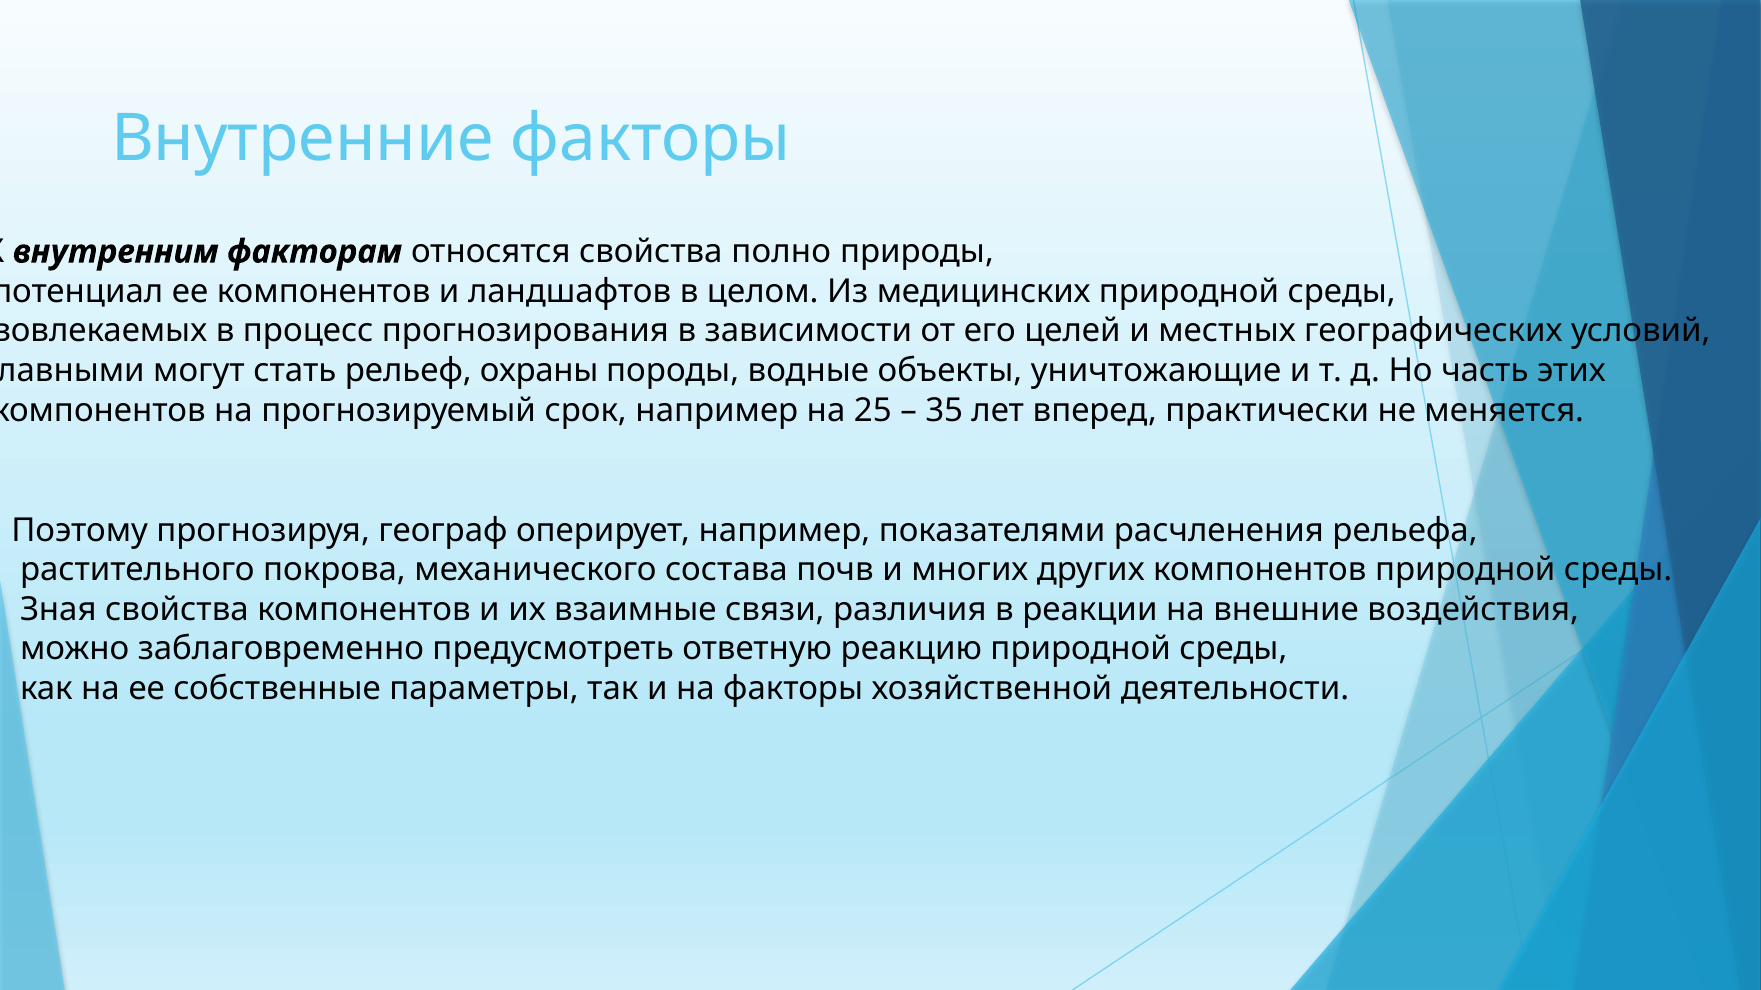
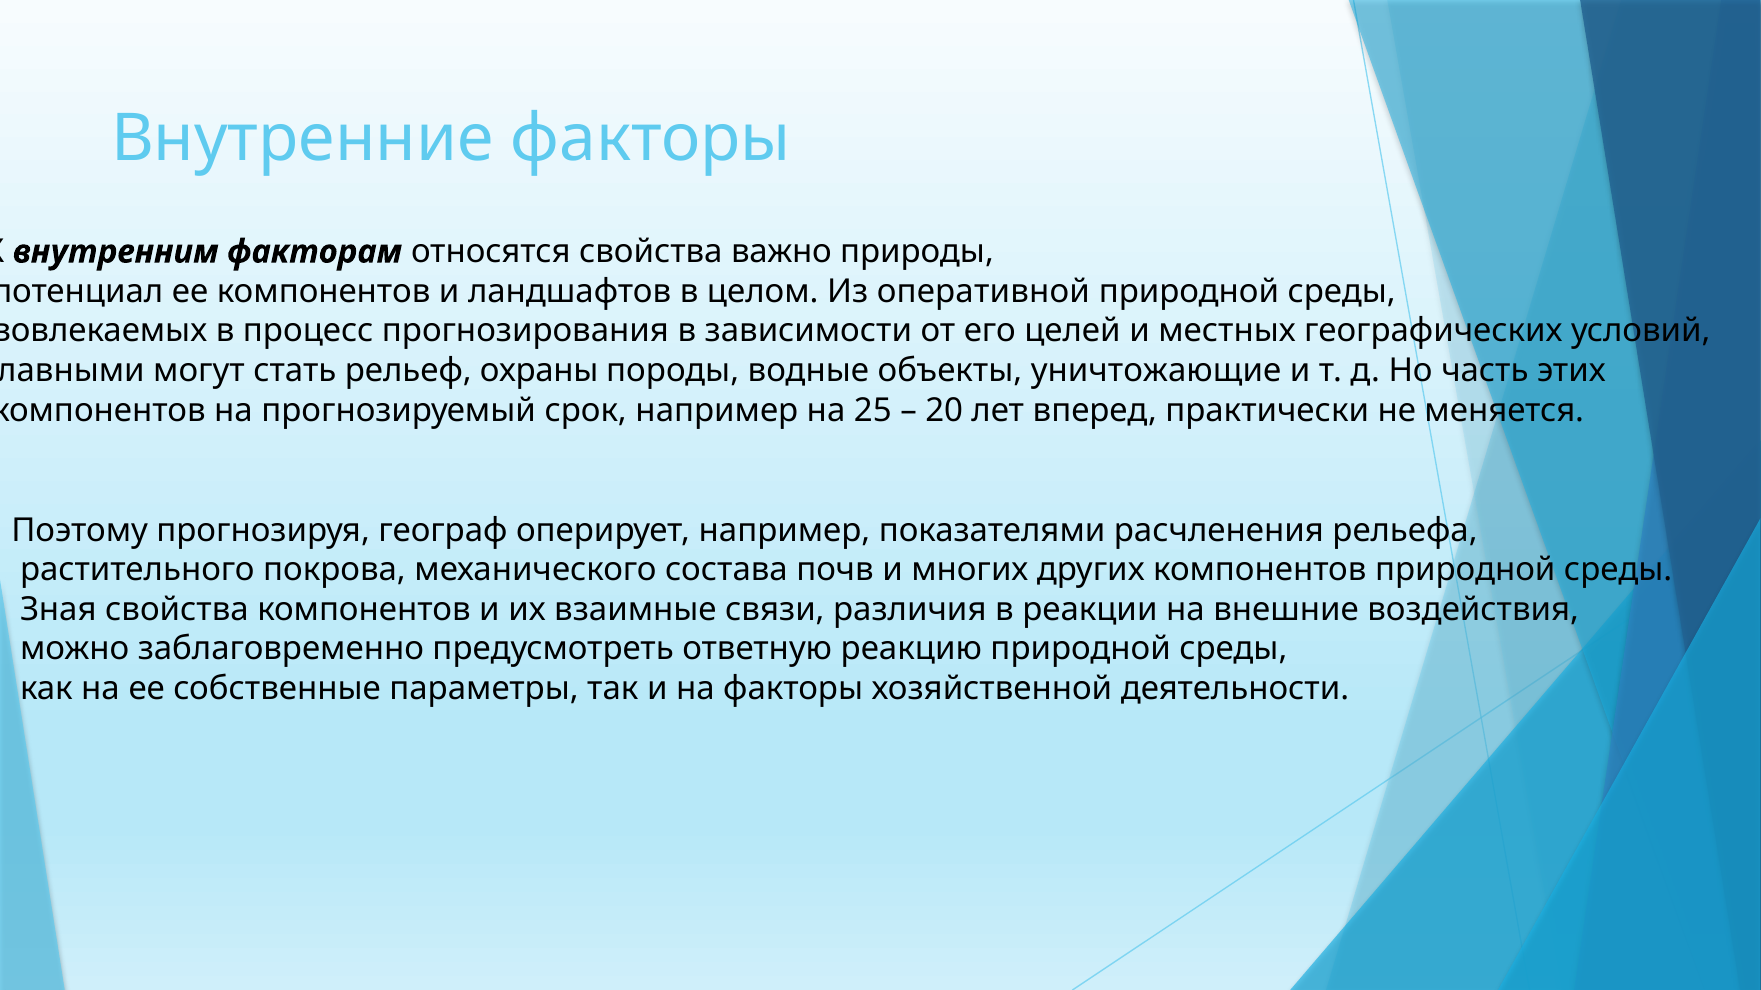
полно: полно -> важно (781, 252)
медицинских: медицинских -> оперативной (983, 292)
35: 35 -> 20 (944, 410)
